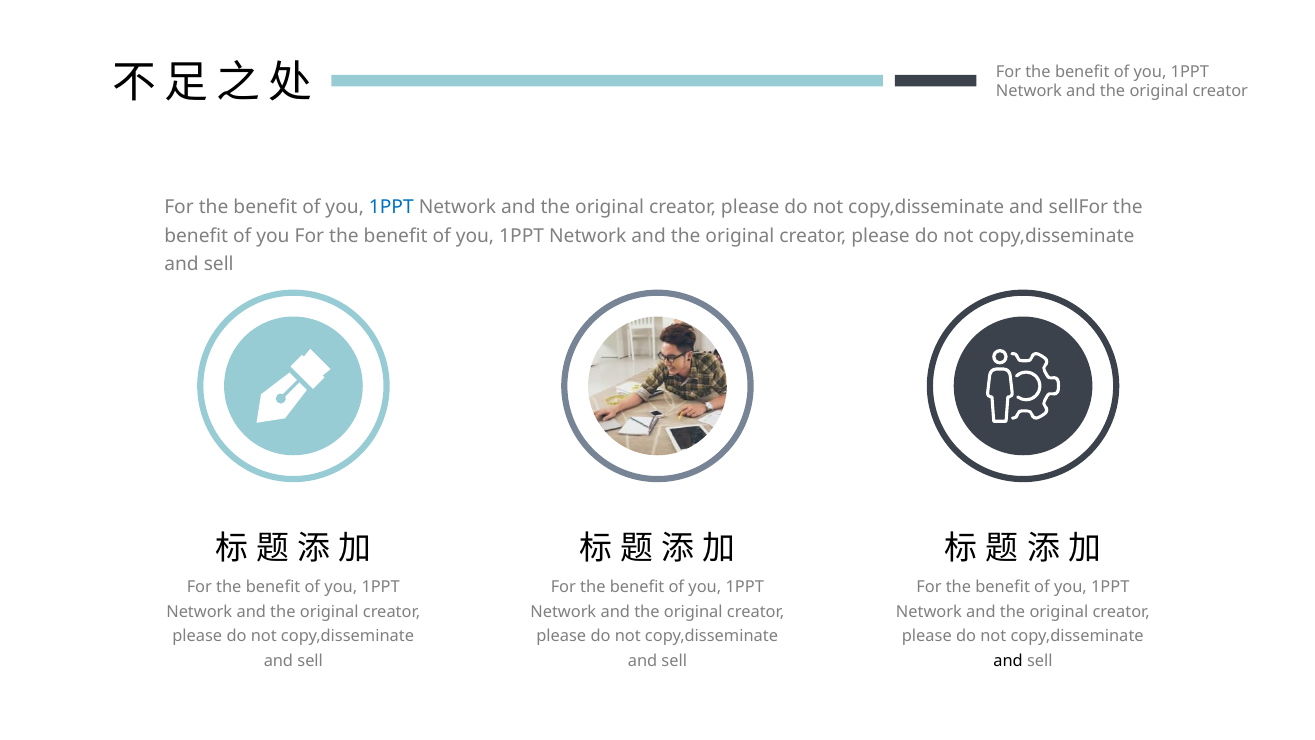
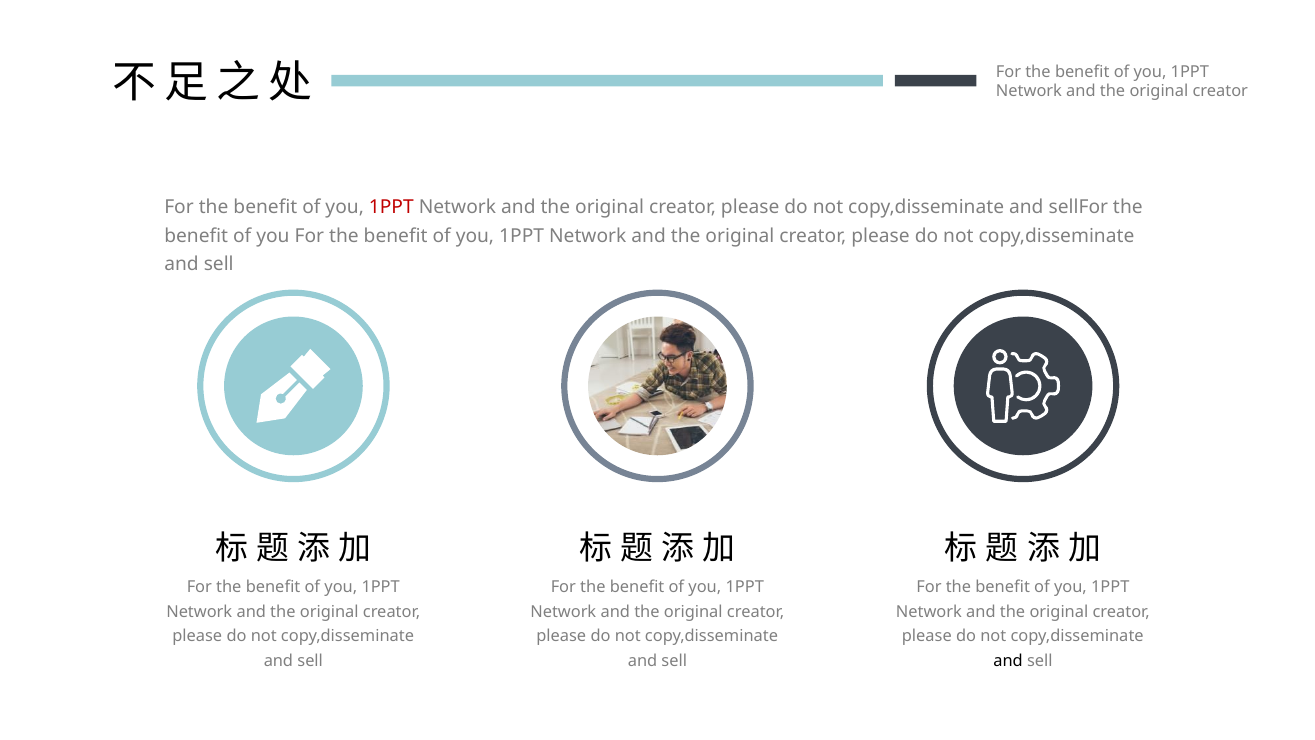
1PPT colour: blue -> red (391, 207)
